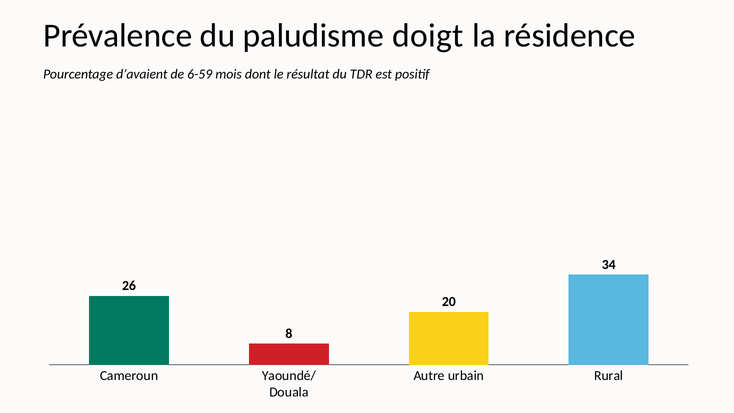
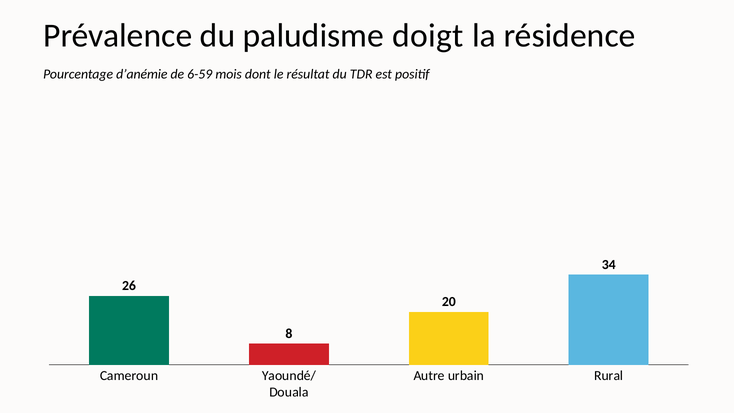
d’avaient: d’avaient -> d’anémie (142, 74)
